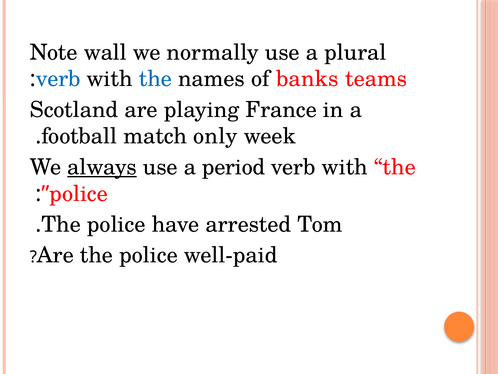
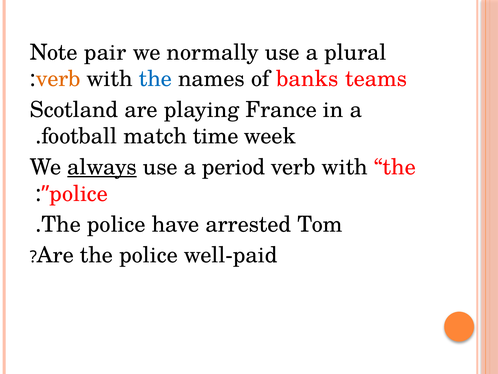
wall: wall -> pair (105, 52)
verb colour: blue -> orange (58, 79)
only: only -> time (216, 136)
